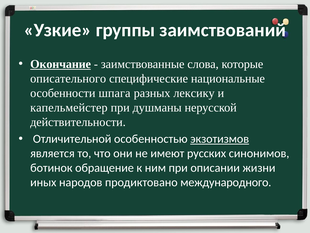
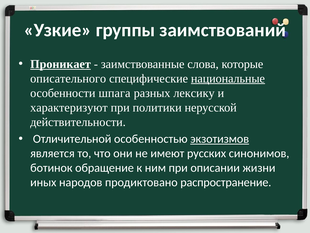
Окончание: Окончание -> Проникает (61, 64)
национальные underline: none -> present (228, 78)
капельмейстер: капельмейстер -> характеризуют (69, 107)
душманы: душманы -> политики (157, 107)
международного: международного -> распространение (226, 182)
